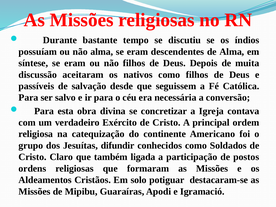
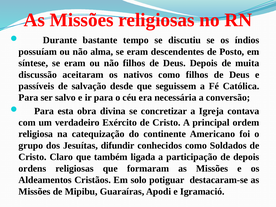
de Alma: Alma -> Posto (232, 52)
de postos: postos -> depois (246, 157)
